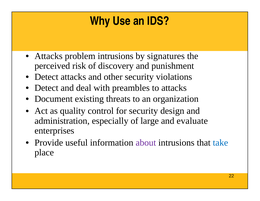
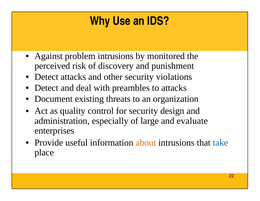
Attacks: Attacks -> Against (49, 56)
signatures: signatures -> monitored (166, 56)
about colour: purple -> orange (146, 143)
